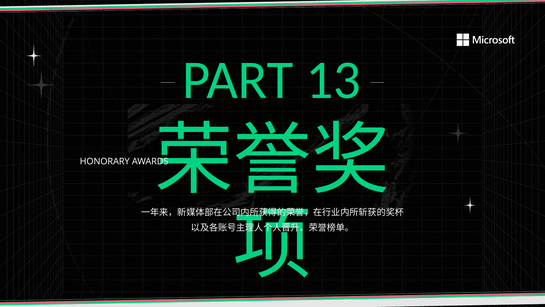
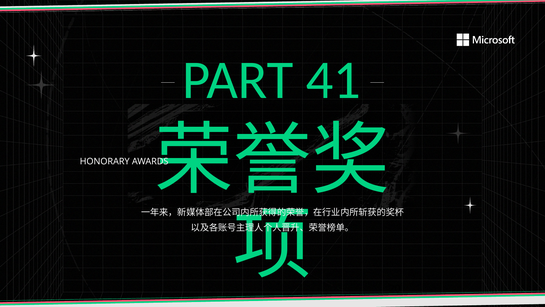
13: 13 -> 41 (333, 80)
